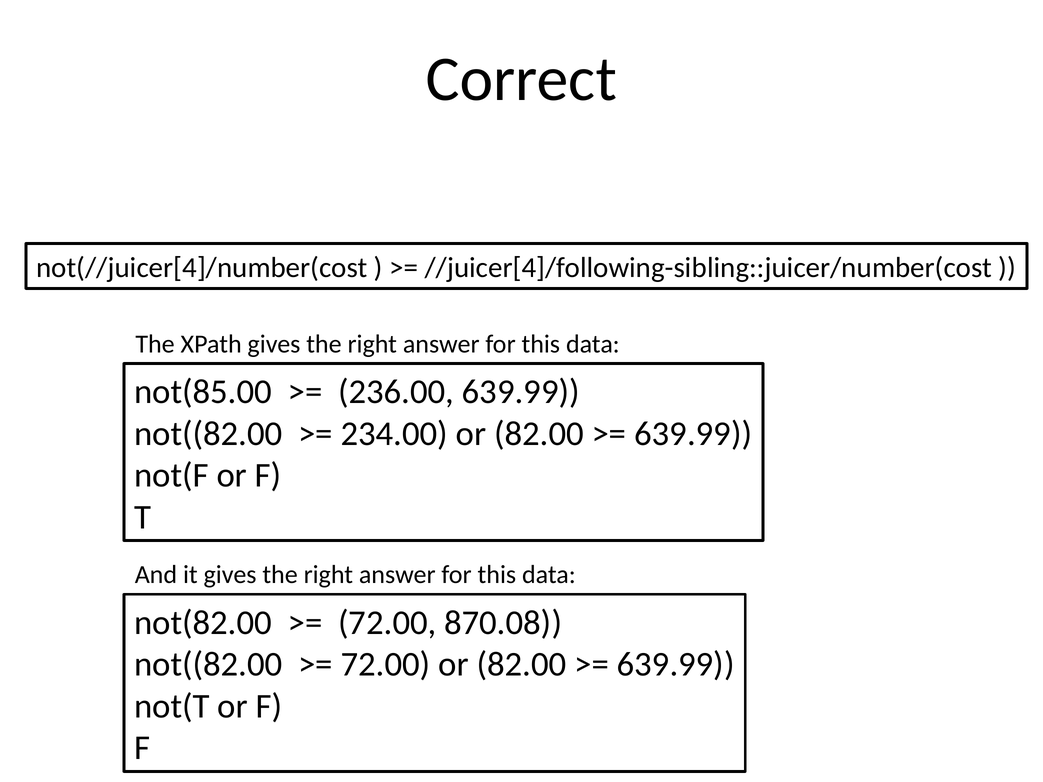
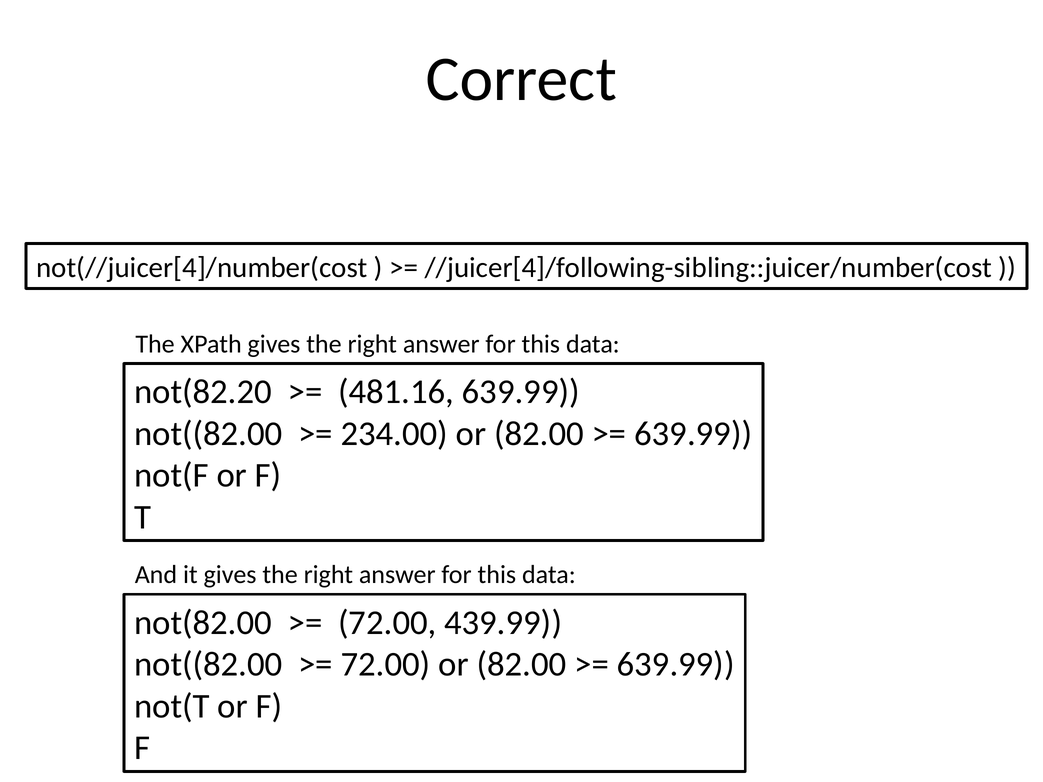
not(85.00: not(85.00 -> not(82.20 (203, 392)
236.00: 236.00 -> 481.16 (396, 392)
870.08: 870.08 -> 439.99 (503, 623)
